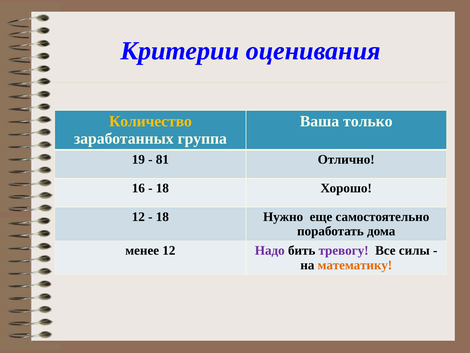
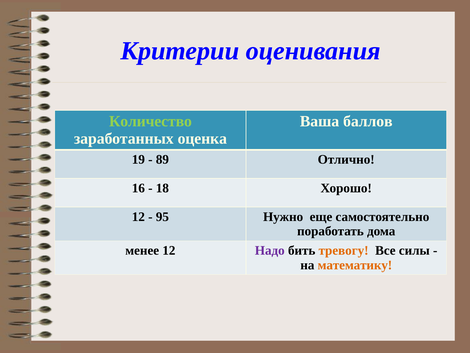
Количество colour: yellow -> light green (150, 121)
только: только -> баллов (368, 121)
группа: группа -> оценка (202, 139)
81: 81 -> 89 (162, 159)
18: 18 -> 95 (162, 216)
тревогу colour: purple -> orange (344, 250)
